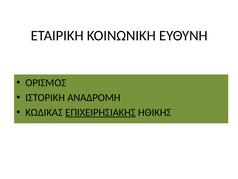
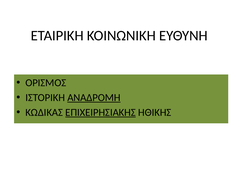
ΑΝΑΔΡΟΜΗ underline: none -> present (94, 97)
